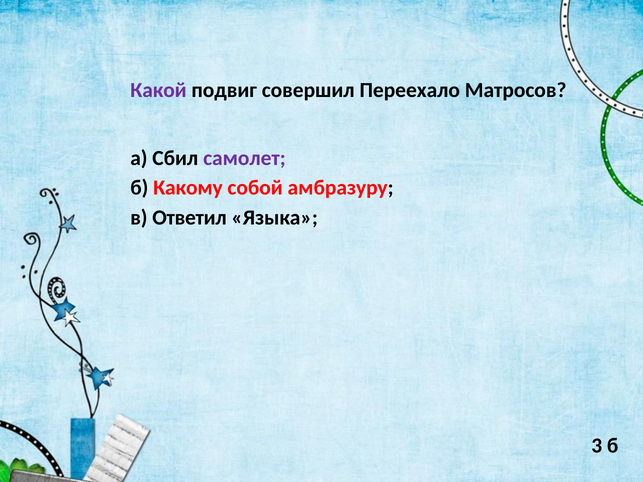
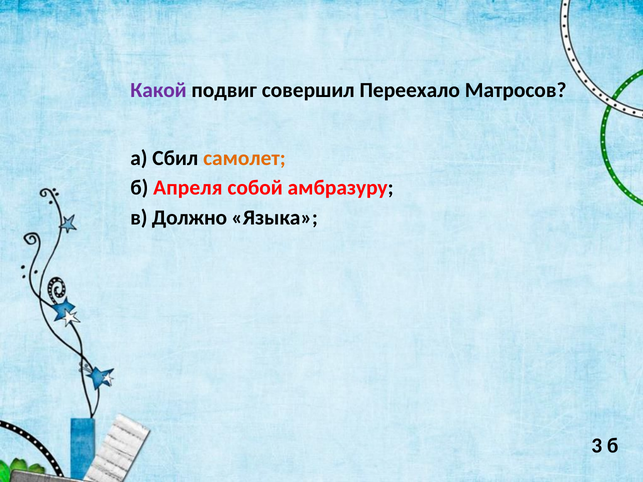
самолет colour: purple -> orange (244, 158)
Какому: Какому -> Апреля (188, 188)
Ответил: Ответил -> Должно (189, 218)
